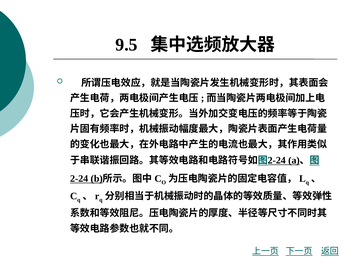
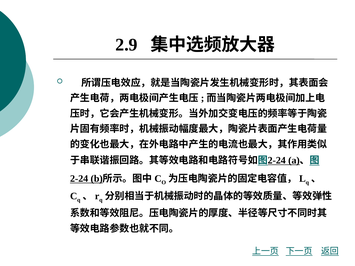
9.5: 9.5 -> 2.9 (126, 45)
